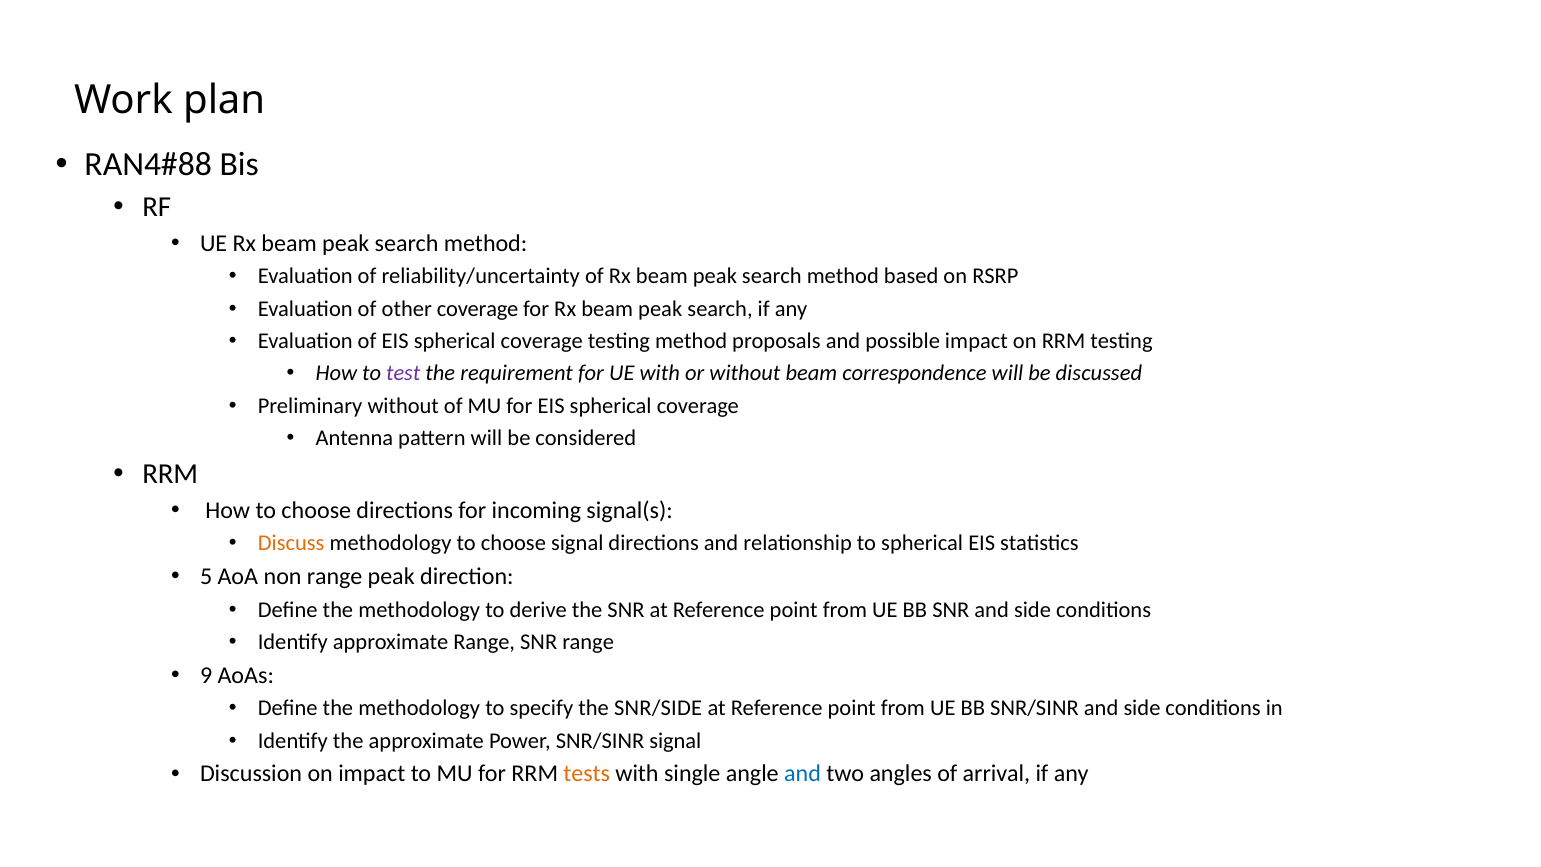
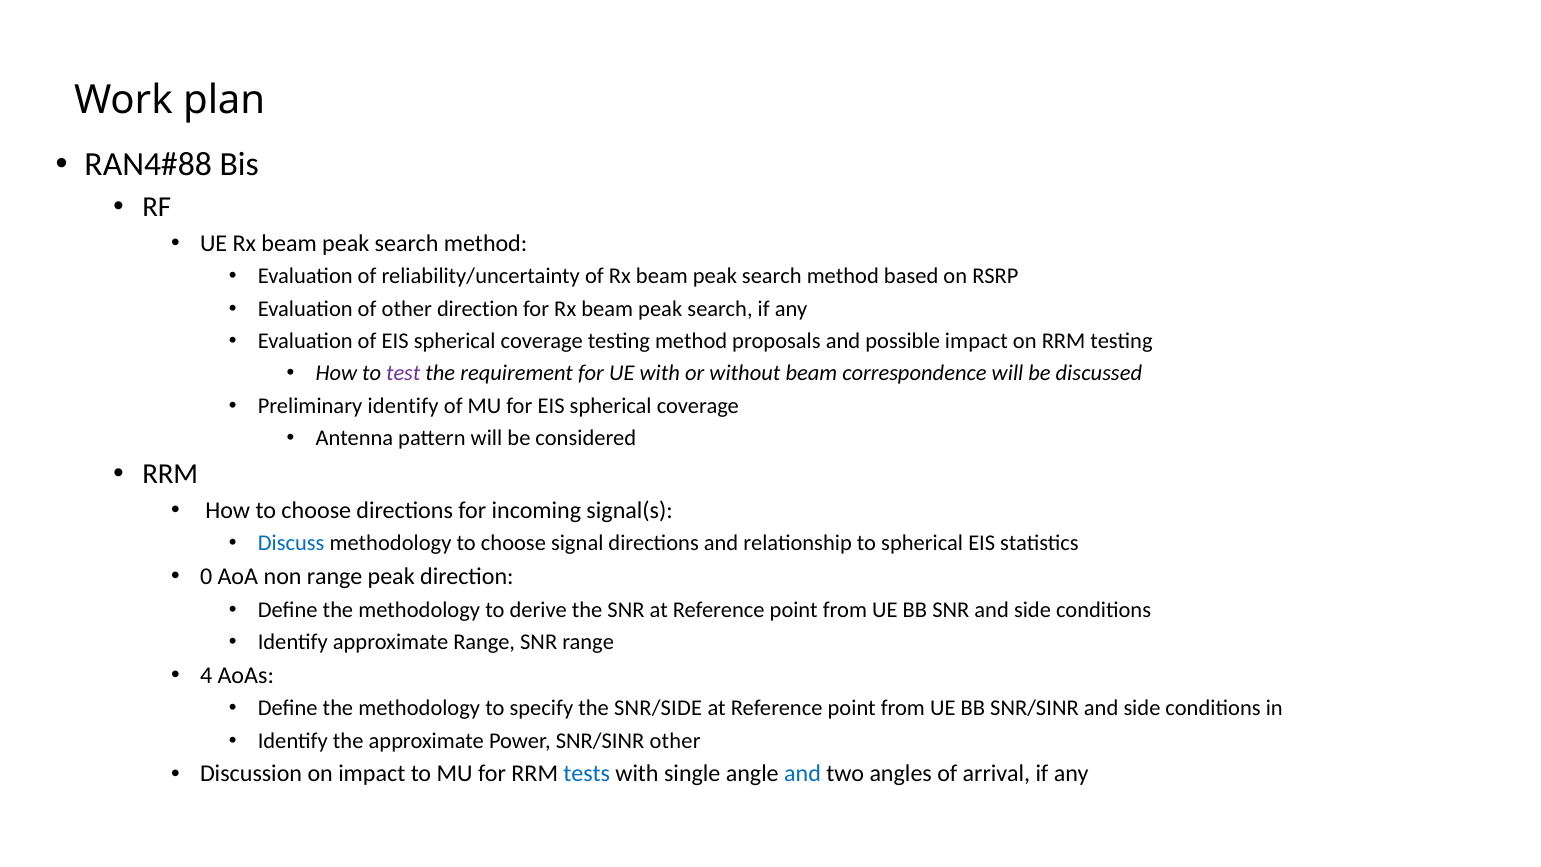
other coverage: coverage -> direction (478, 309)
Preliminary without: without -> identify (403, 406)
Discuss colour: orange -> blue (291, 543)
5: 5 -> 0 (206, 577)
9: 9 -> 4 (206, 675)
SNR/SINR signal: signal -> other (675, 741)
tests colour: orange -> blue (587, 774)
